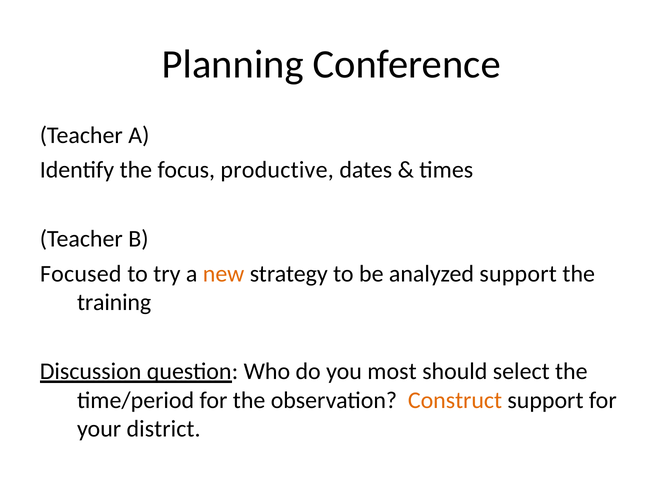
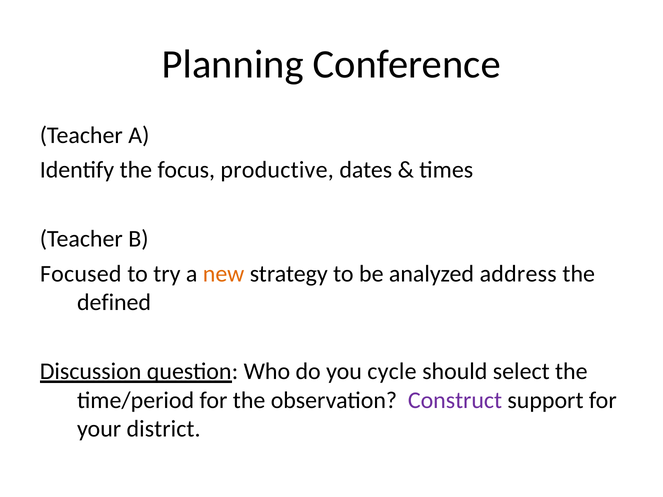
analyzed support: support -> address (518, 274)
training: training -> defined (114, 303)
most: most -> cycle (392, 372)
Construct colour: orange -> purple (455, 400)
